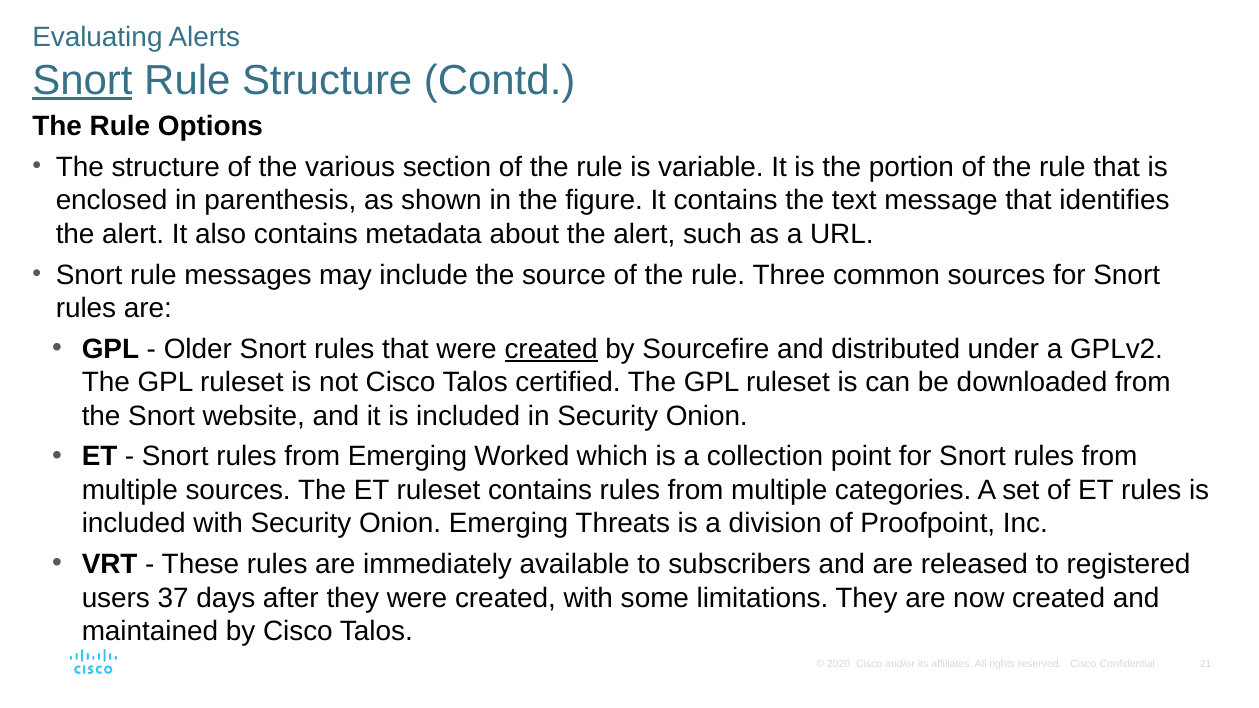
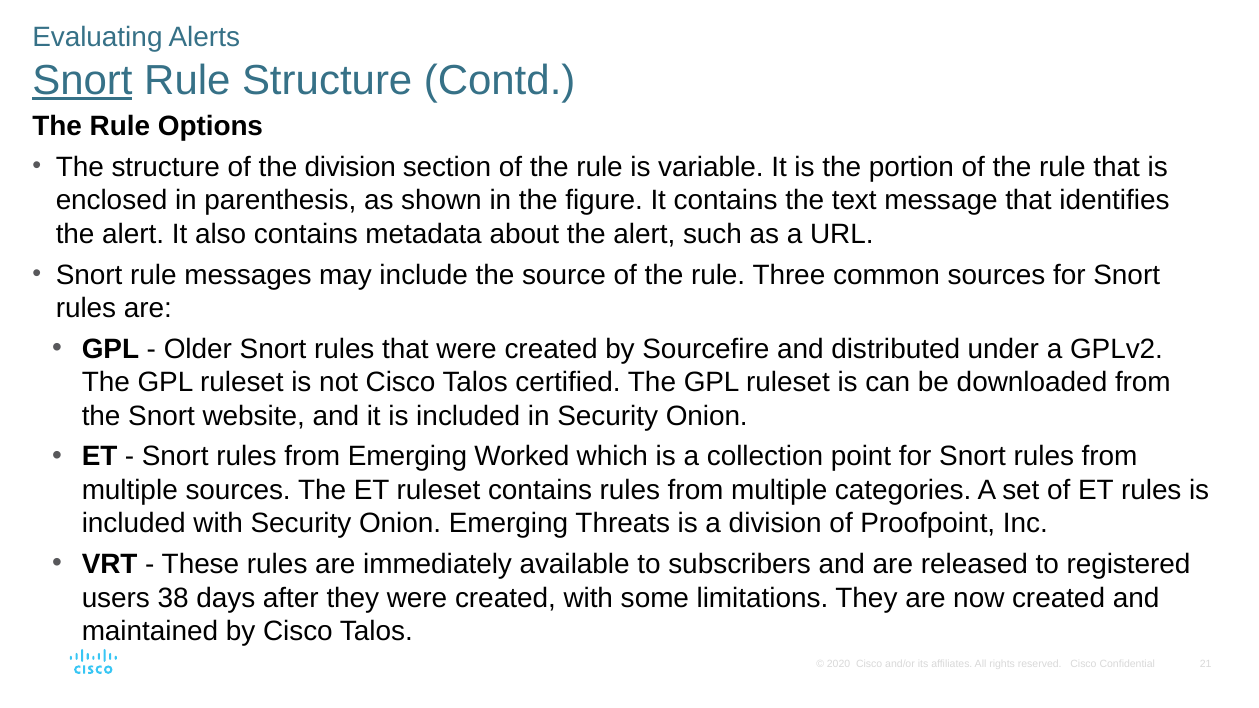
the various: various -> division (350, 167)
created underline: present -> none (551, 349)
37: 37 -> 38 (173, 598)
